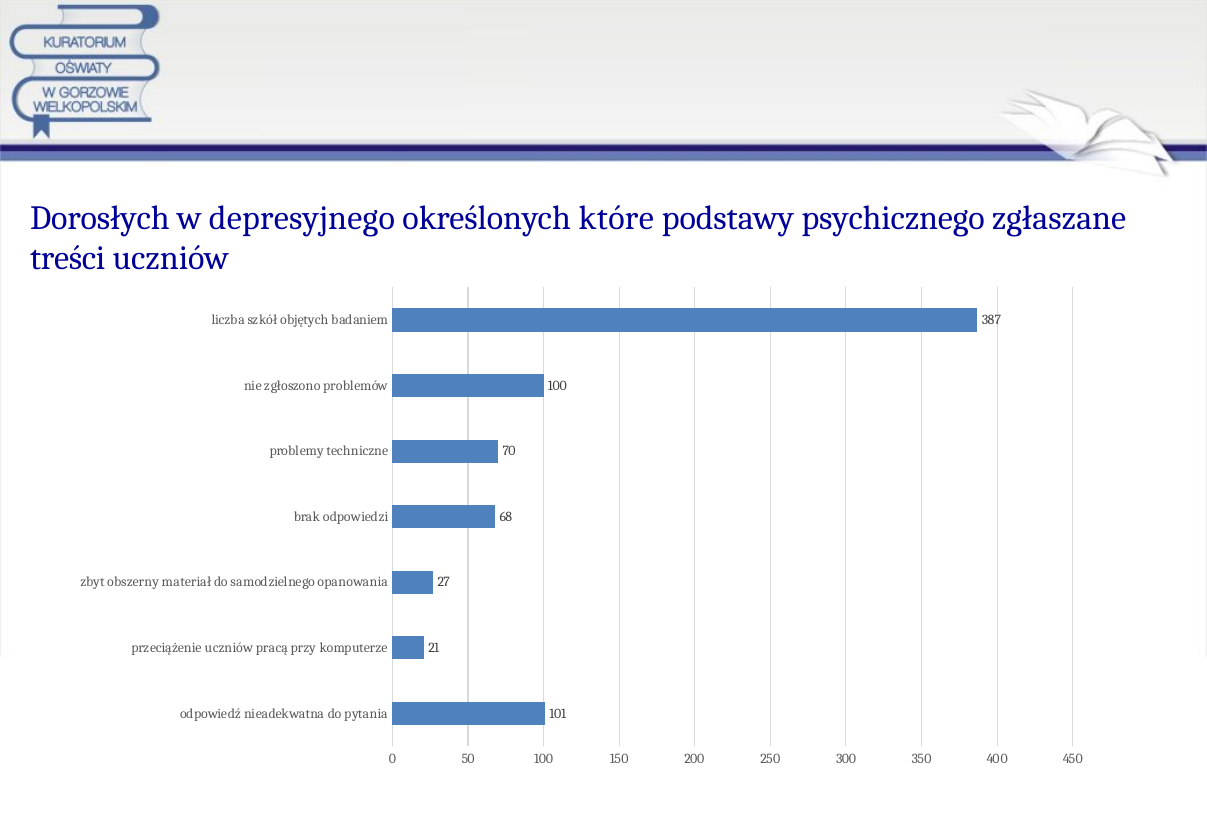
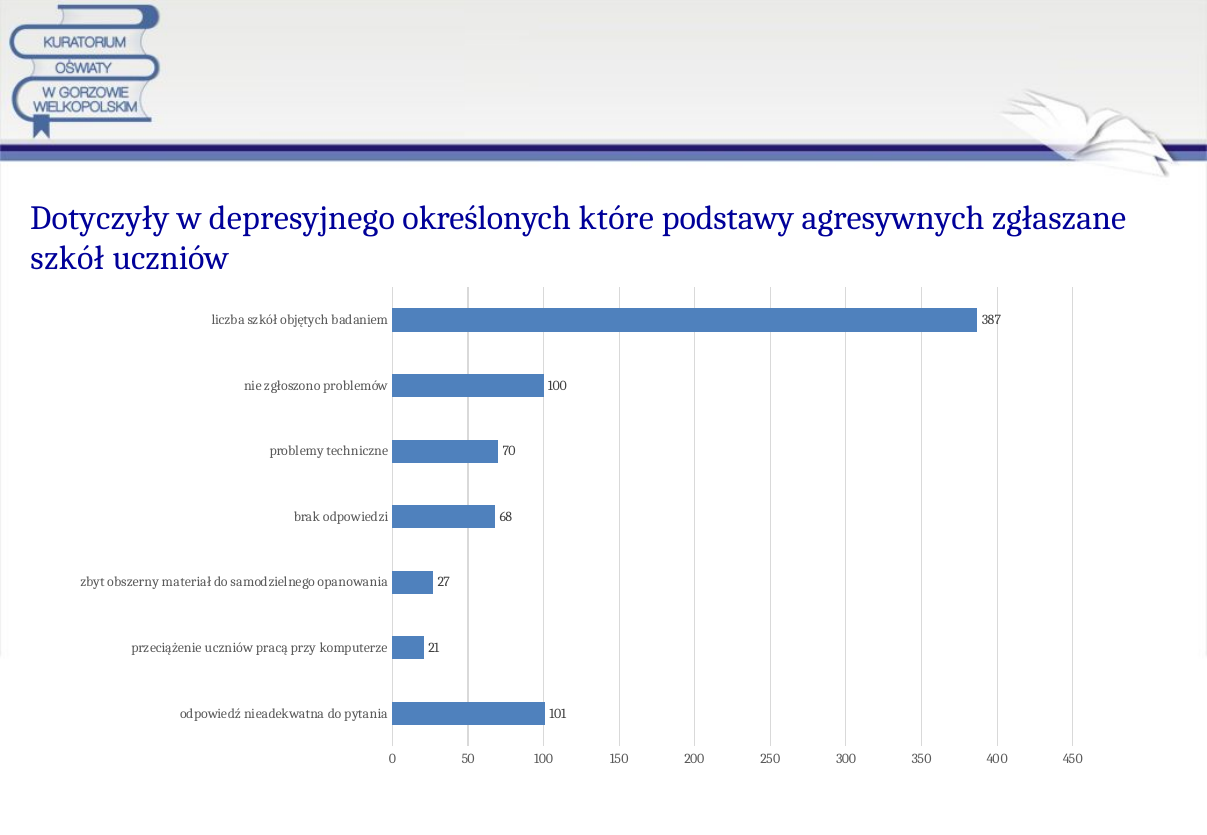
Dorosłych: Dorosłych -> Dotyczyły (100, 218)
psychicznego: psychicznego -> agresywnych (893, 218)
treści: treści -> szkół (67, 259)
